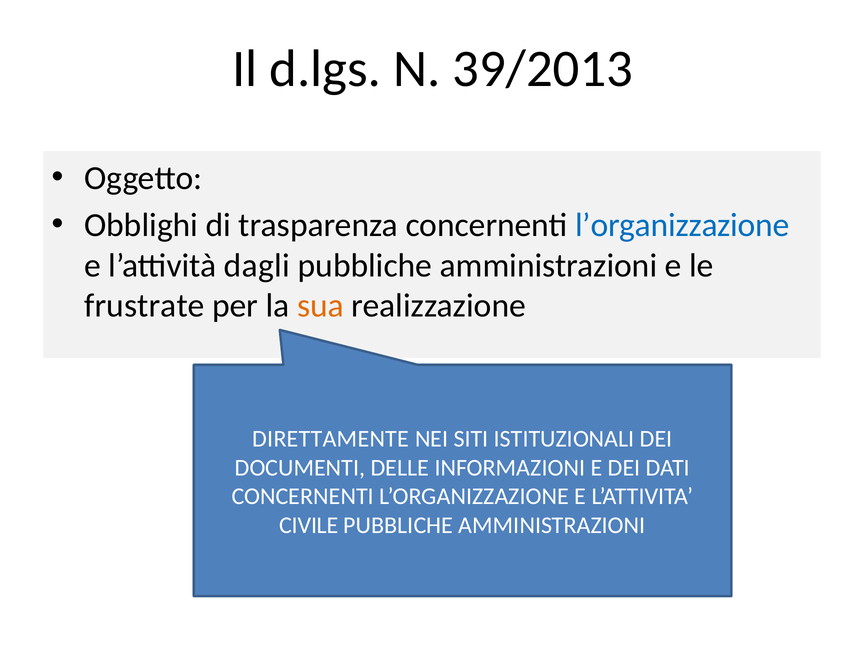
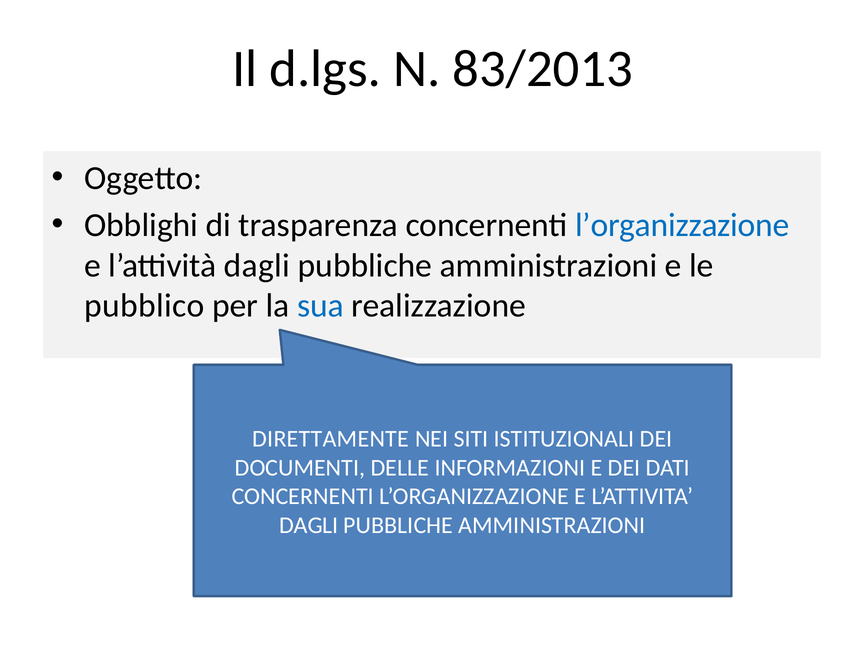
39/2013: 39/2013 -> 83/2013 (543, 69)
frustrate: frustrate -> pubblico (144, 306)
sua colour: orange -> blue (321, 306)
CIVILE: CIVILE -> DAGLI (309, 525)
